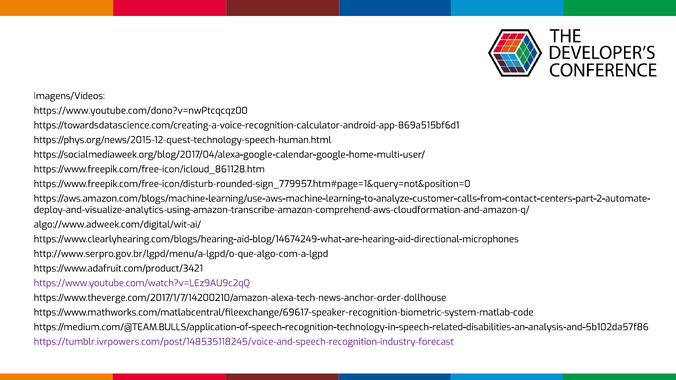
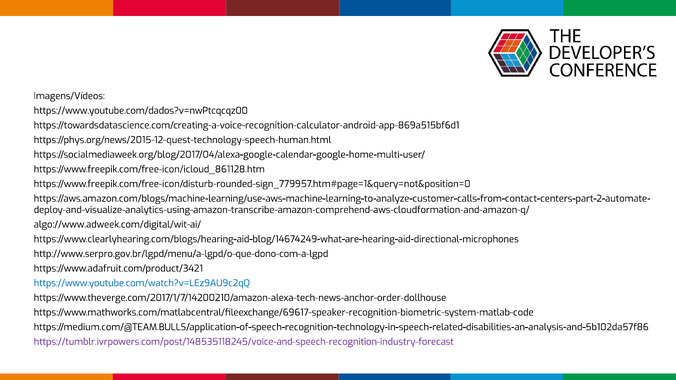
https://www.youtube.com/dono?v=nwPtcqcqz00: https://www.youtube.com/dono?v=nwPtcqcqz00 -> https://www.youtube.com/dados?v=nwPtcqcqz00 (141, 111)
http://www.serpro.gov.br/lgpd/menu/a-lgpd/o-que-algo-com-a-lgpd: http://www.serpro.gov.br/lgpd/menu/a-lgpd/o-que-algo-com-a-lgpd -> http://www.serpro.gov.br/lgpd/menu/a-lgpd/o-que-dono-com-a-lgpd (181, 254)
https://www.youtube.com/watch?v=LEz9AU9c2qQ colour: purple -> blue (142, 283)
